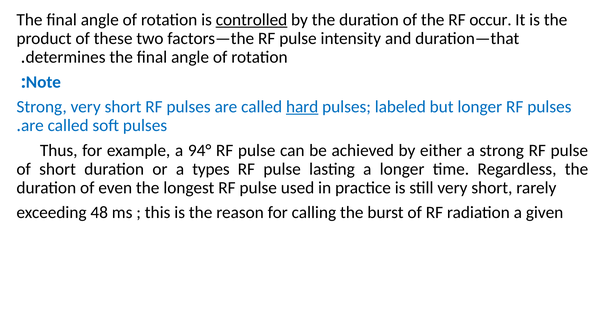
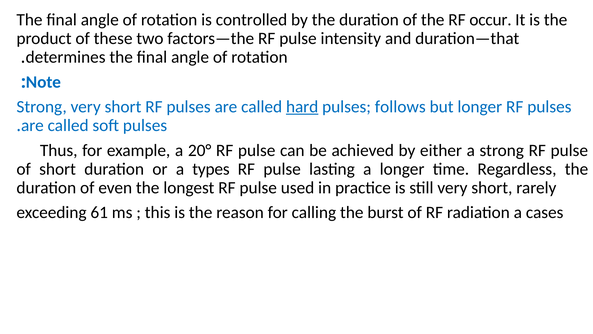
controlled underline: present -> none (252, 20)
labeled: labeled -> follows (400, 107)
94°: 94° -> 20° (200, 150)
48: 48 -> 61 (99, 212)
given: given -> cases (545, 212)
